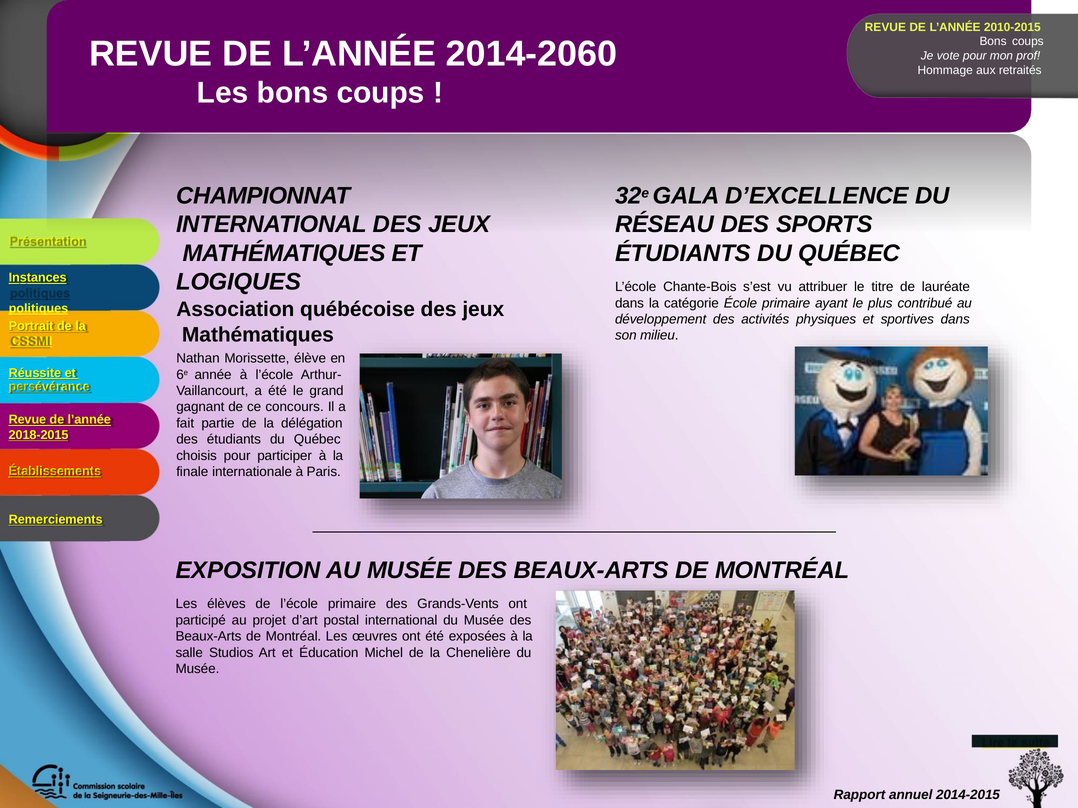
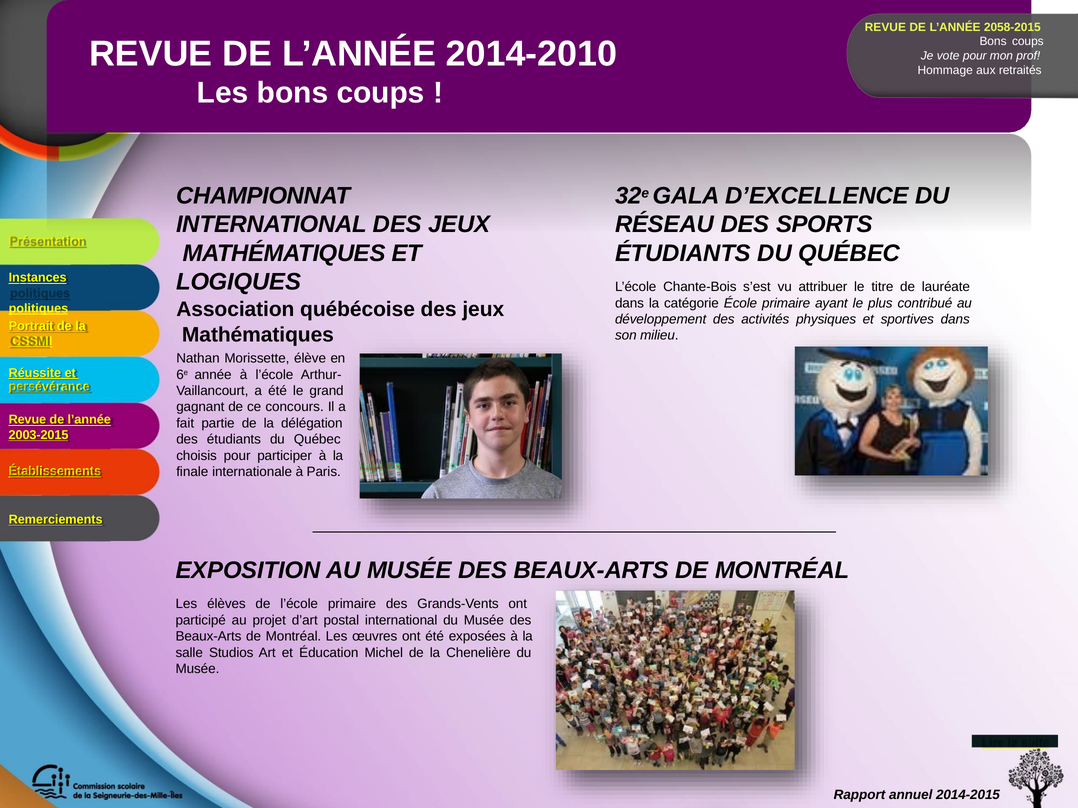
2010-2015: 2010-2015 -> 2058-2015 (1012, 27)
2014-2060: 2014-2060 -> 2014-2010 (531, 54)
2018-2015: 2018-2015 -> 2003-2015 (39, 435)
